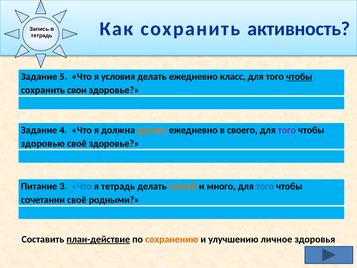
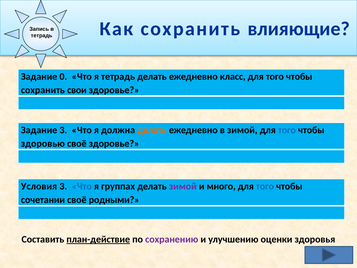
активность: активность -> влияющие (299, 29)
5: 5 -> 0 (63, 77)
я условия: условия -> тетрадь (118, 77)
чтобы underline: present -> none (299, 77)
Задание 4: 4 -> 3 (63, 130)
в своего: своего -> зимой (242, 130)
того colour: purple -> blue (287, 130)
Питание: Питание -> Условия (39, 186)
я тетрадь: тетрадь -> группах (118, 186)
зимой colour: orange -> purple (183, 186)
сохранению colour: orange -> purple (172, 239)
личное: личное -> оценки (276, 239)
